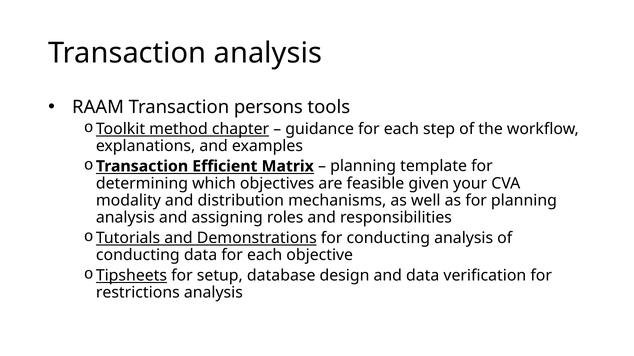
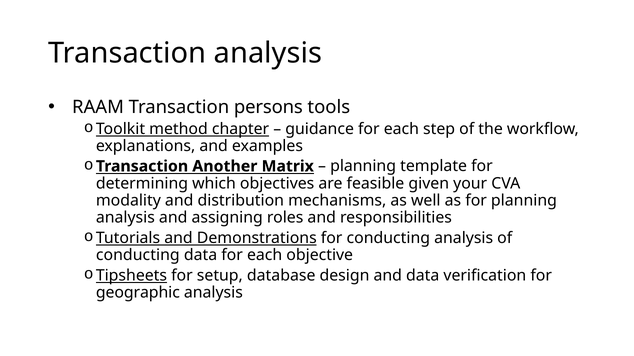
Efficient: Efficient -> Another (225, 167)
restrictions: restrictions -> geographic (138, 293)
